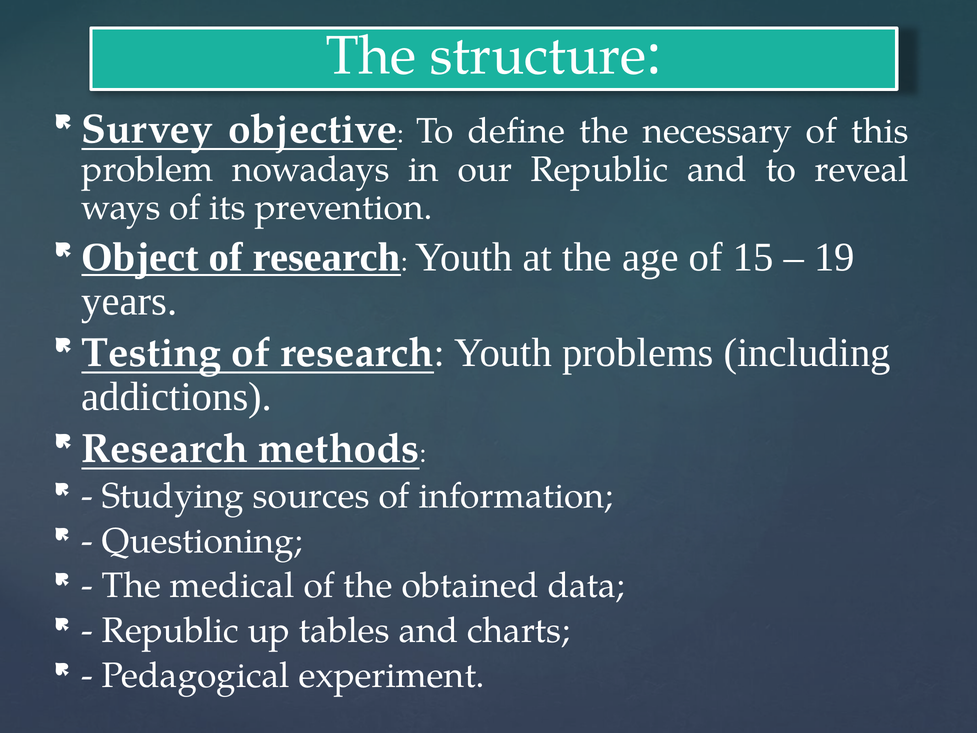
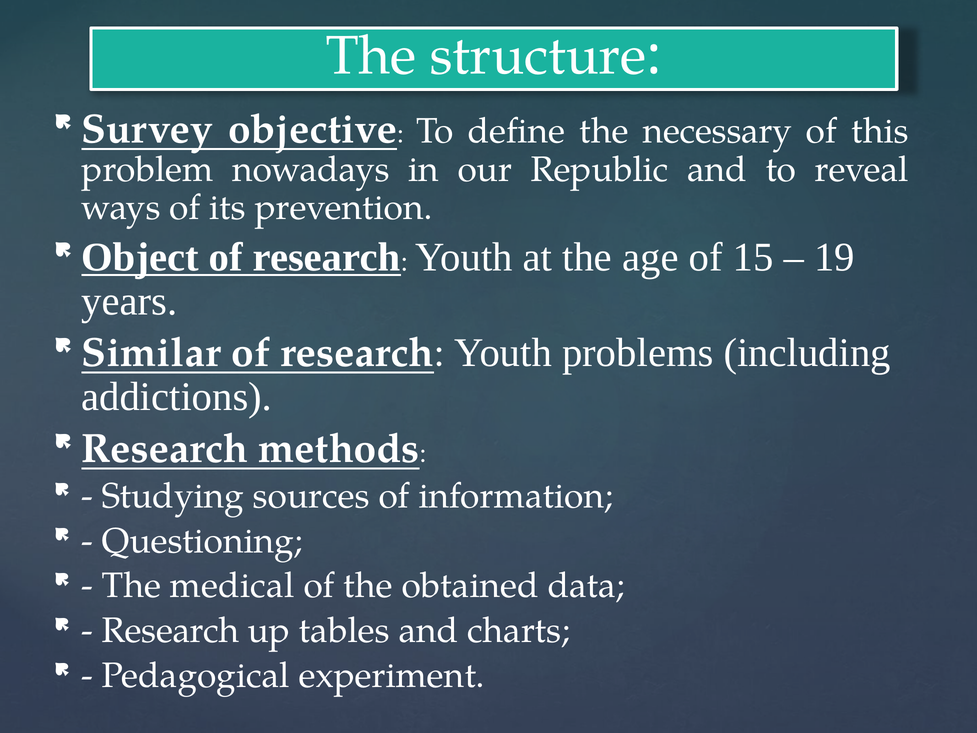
Testing: Testing -> Similar (151, 353)
Republic: Republic -> Research (171, 631)
